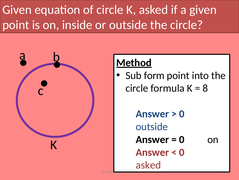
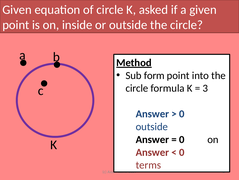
8: 8 -> 3 (205, 88)
asked: asked -> terms (148, 164)
